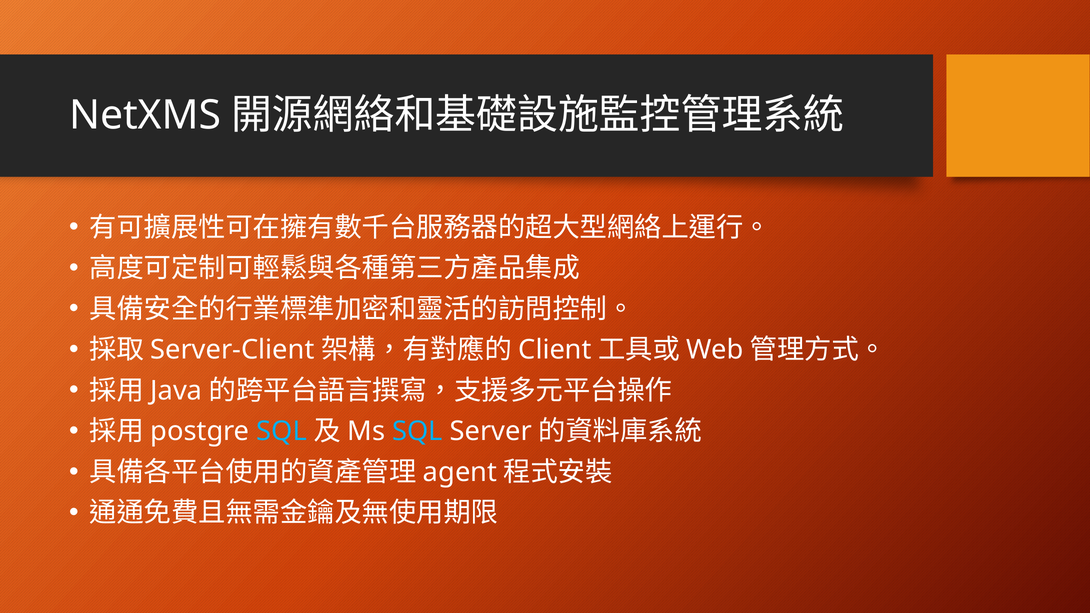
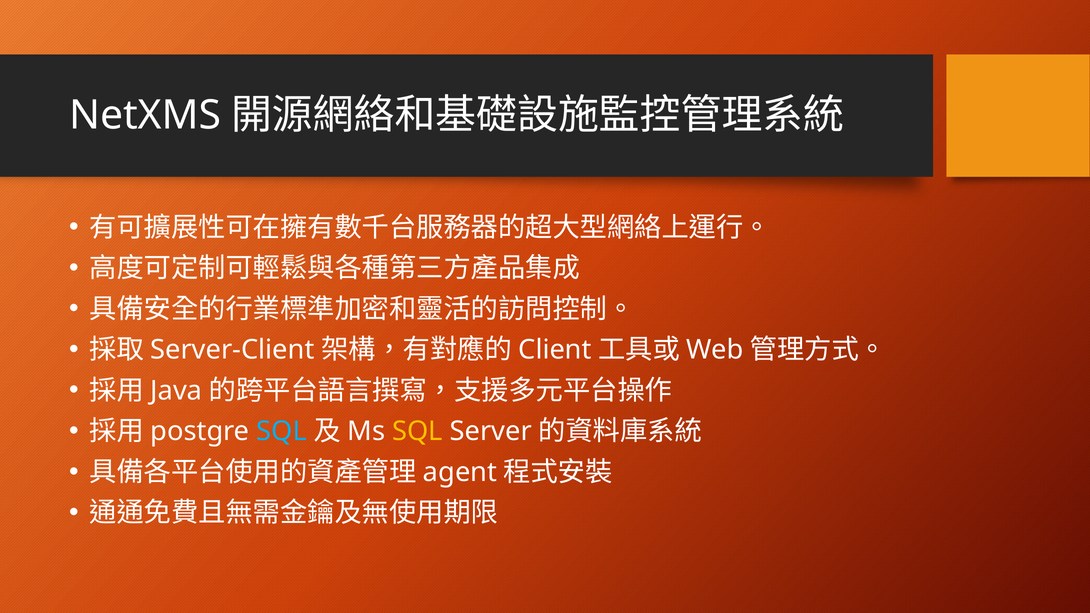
SQL colour: light blue -> yellow (417, 431)
